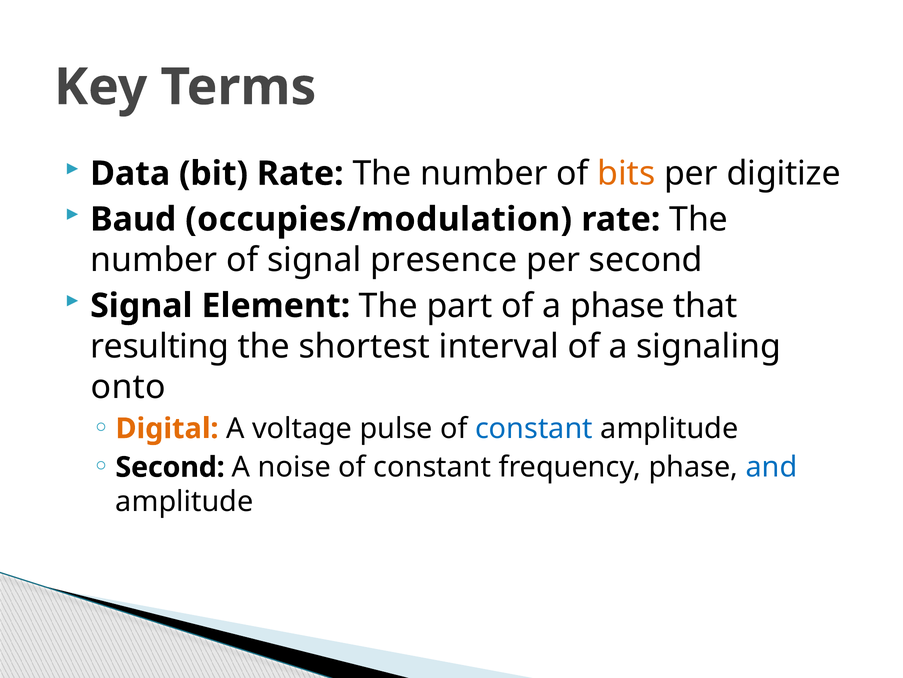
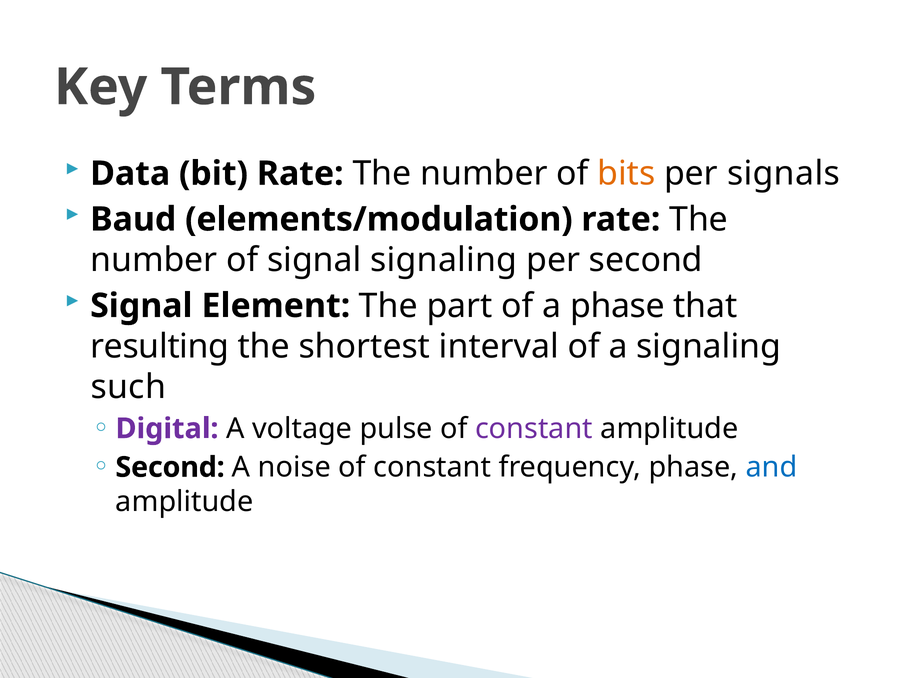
digitize: digitize -> signals (784, 173)
occupies/modulation: occupies/modulation -> elements/modulation (379, 219)
signal presence: presence -> signaling (444, 260)
onto: onto -> such (128, 387)
Digital colour: orange -> purple (167, 428)
constant colour: blue -> purple (534, 428)
